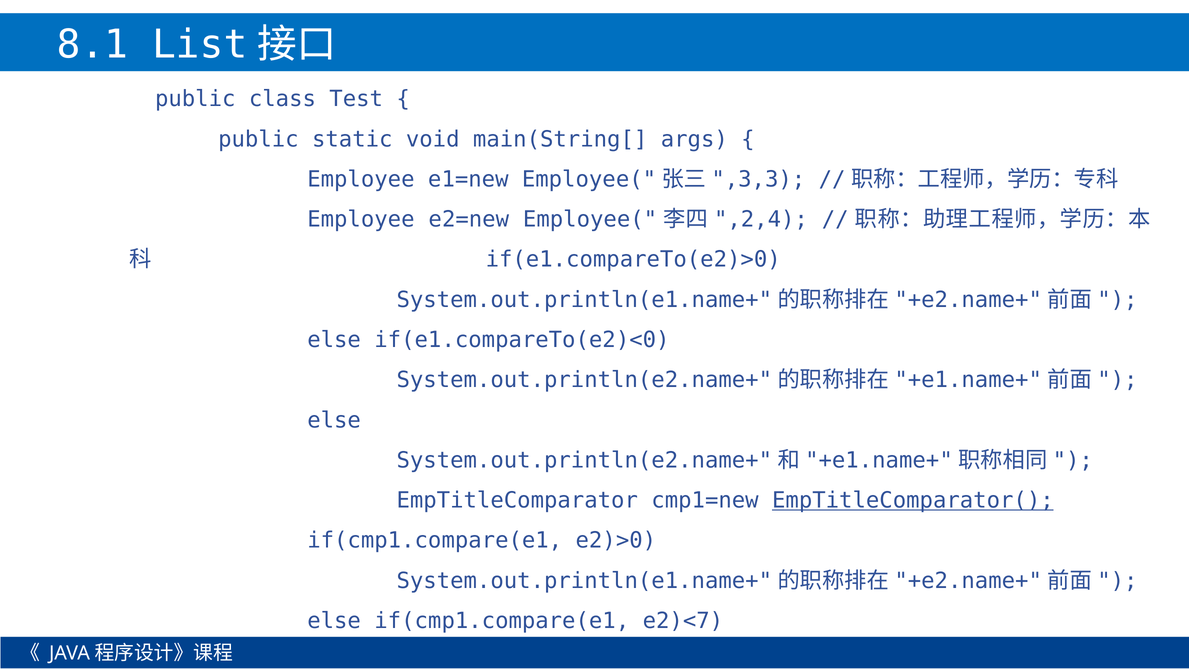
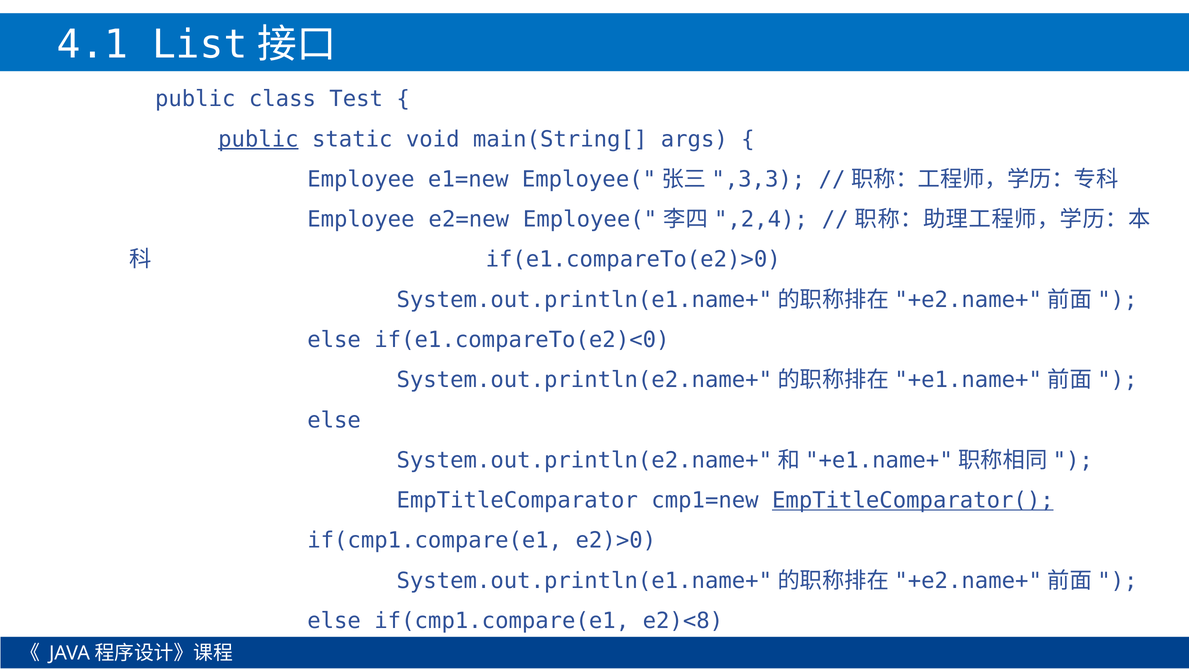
8.1: 8.1 -> 4.1 (93, 45)
public underline: none -> present (258, 139)
e2)<7: e2)<7 -> e2)<8 (683, 621)
